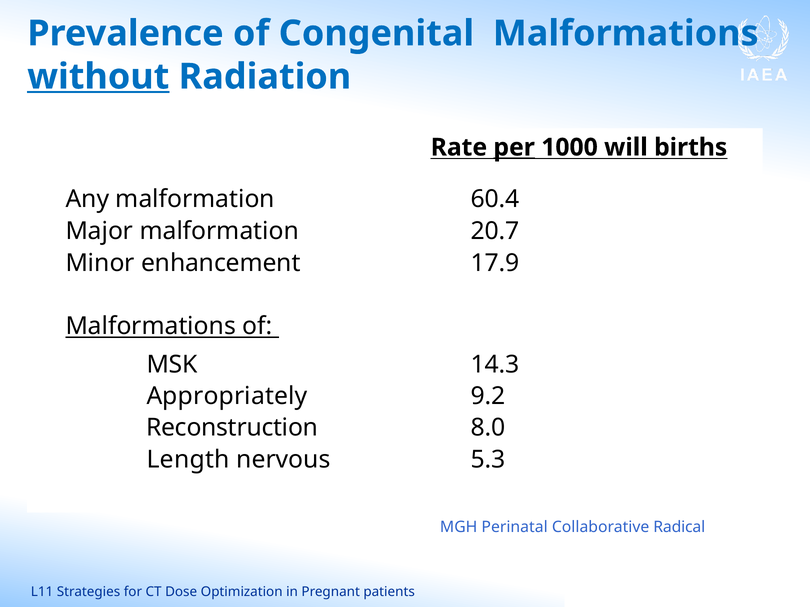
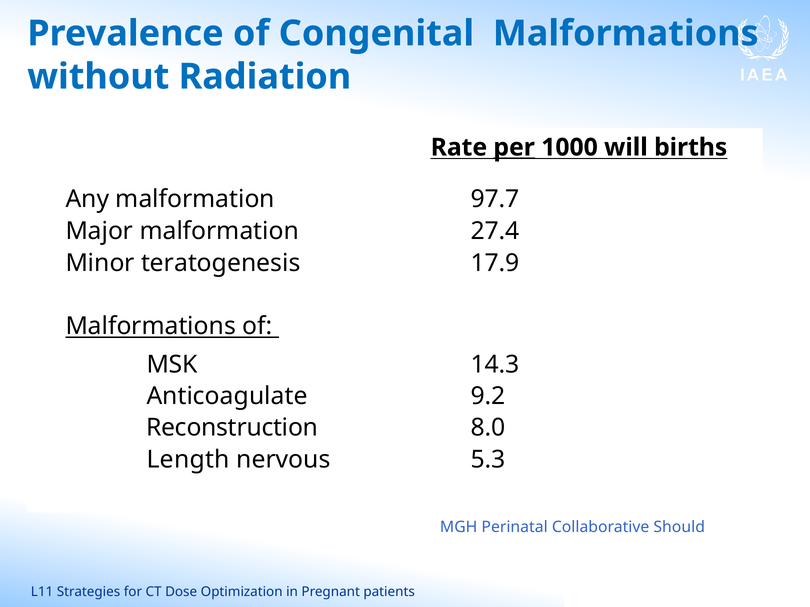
without underline: present -> none (98, 77)
60.4: 60.4 -> 97.7 (495, 199)
20.7: 20.7 -> 27.4 (495, 231)
enhancement: enhancement -> teratogenesis (221, 263)
Appropriately: Appropriately -> Anticoagulate (227, 396)
Radical: Radical -> Should (679, 528)
